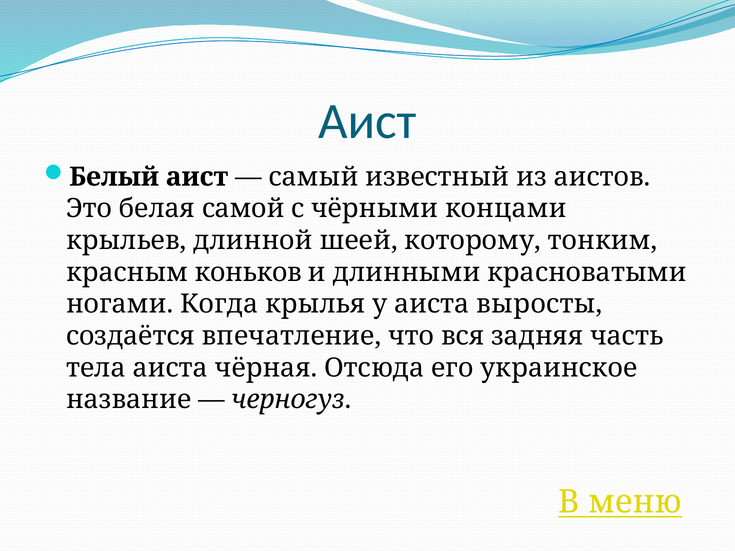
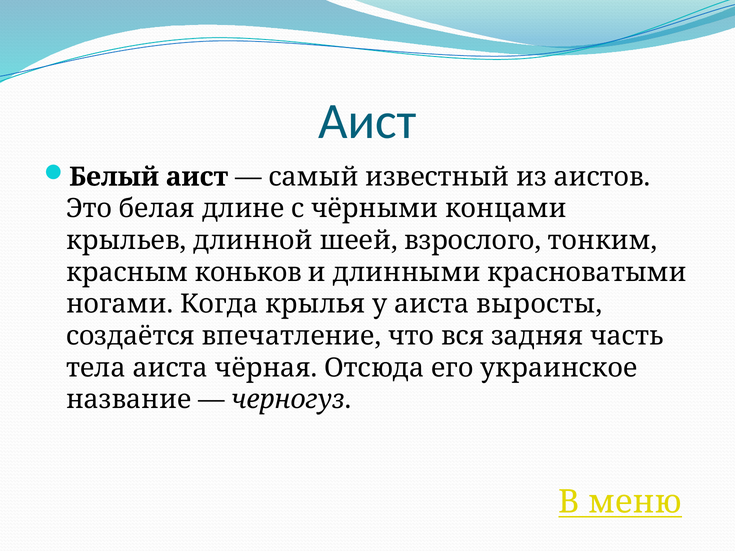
самой: самой -> длине (243, 209)
которому: которому -> взрослого (473, 241)
